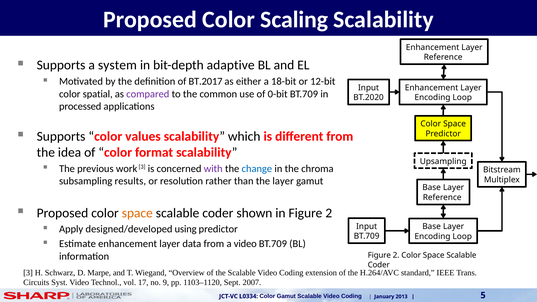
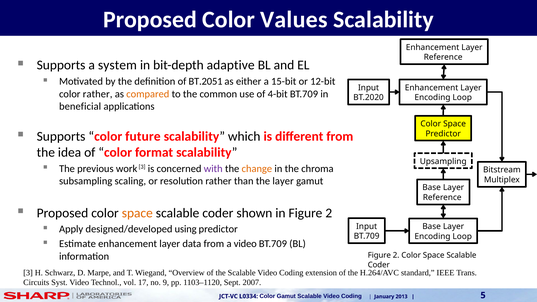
Scaling: Scaling -> Values (294, 20)
BT.2017: BT.2017 -> BT.2051 (206, 81)
18-bit: 18-bit -> 15-bit (284, 81)
color spatial: spatial -> rather (98, 94)
compared colour: purple -> orange (148, 94)
0-bit: 0-bit -> 4-bit (278, 94)
processed: processed -> beneficial (80, 107)
values: values -> future (143, 136)
change colour: blue -> orange (257, 169)
results: results -> scaling (130, 181)
